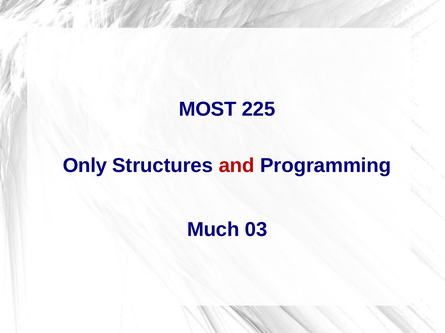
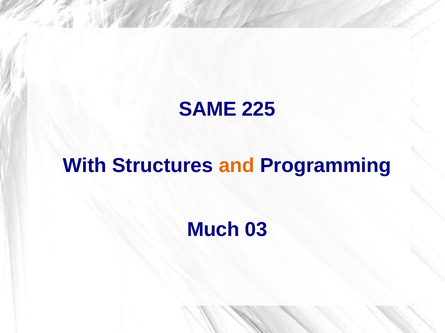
MOST: MOST -> SAME (208, 109)
Only: Only -> With (85, 166)
and colour: red -> orange (237, 166)
